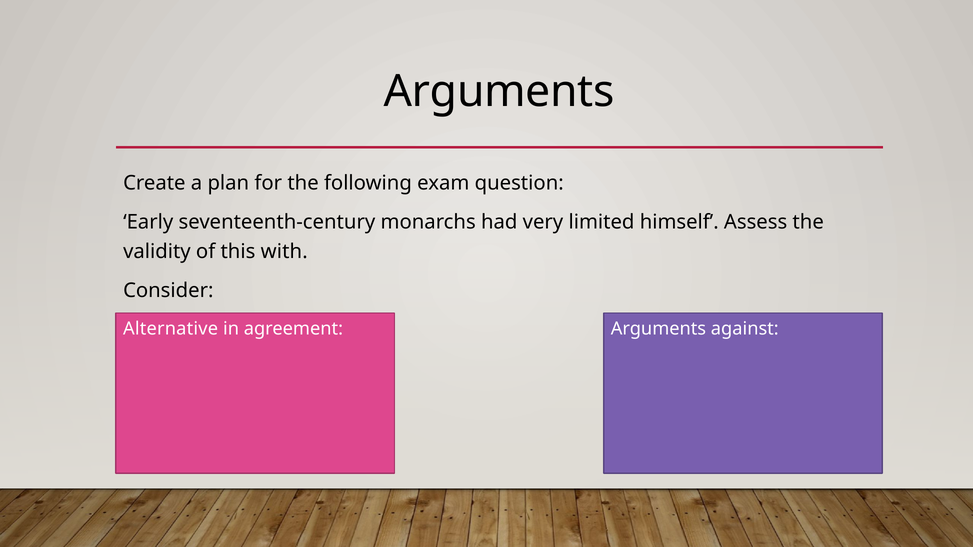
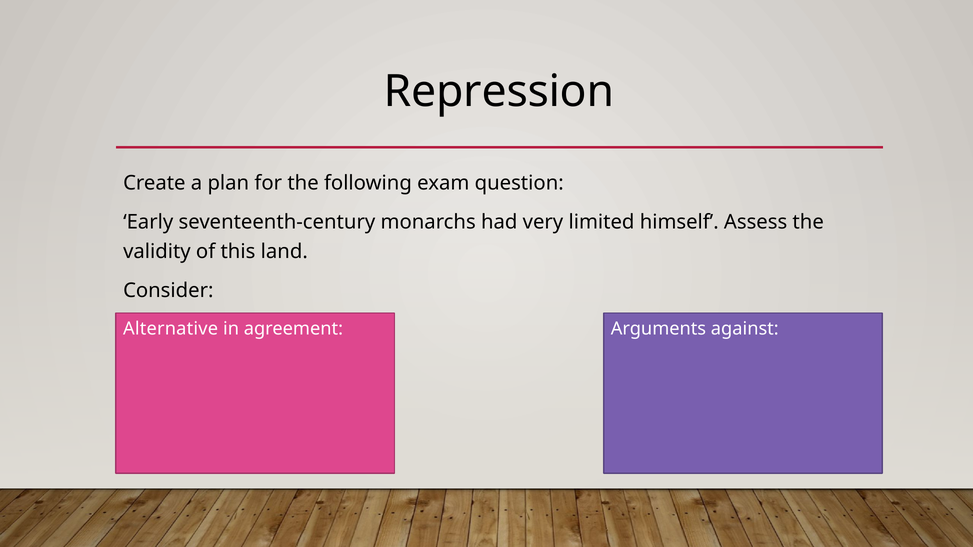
Arguments: Arguments -> Repression (499, 92)
with: with -> land (284, 251)
